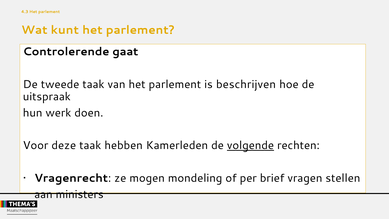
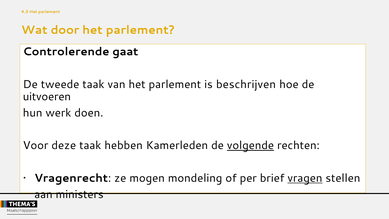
kunt: kunt -> door (65, 30)
uitspraak: uitspraak -> uitvoeren (47, 96)
vragen underline: none -> present (305, 178)
